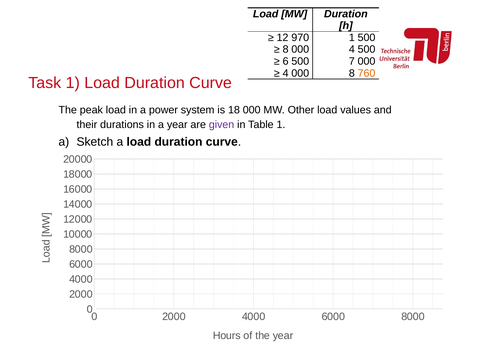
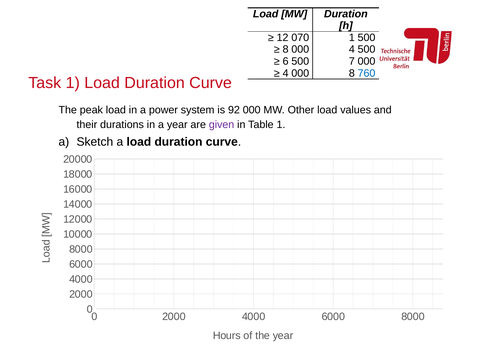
970: 970 -> 070 (300, 38)
760 colour: orange -> blue (367, 73)
18: 18 -> 92 (234, 110)
